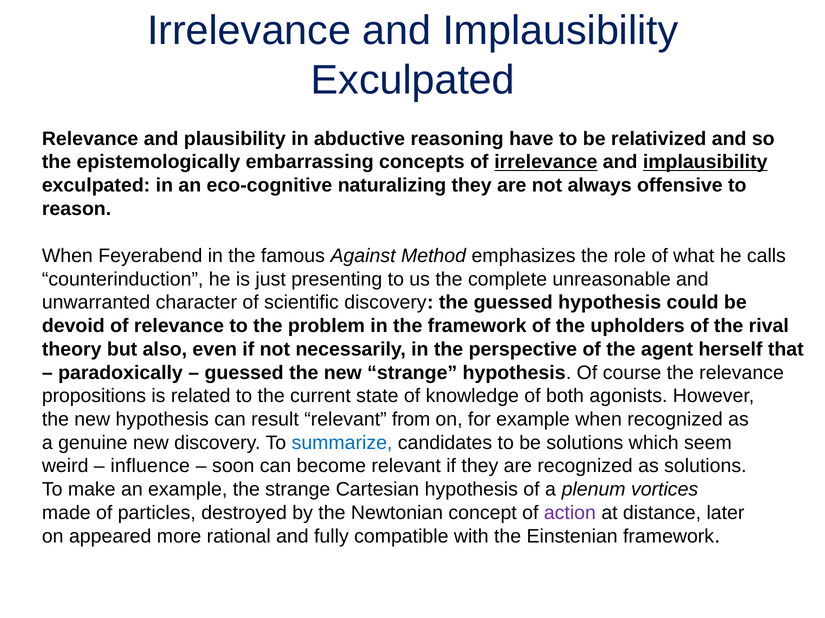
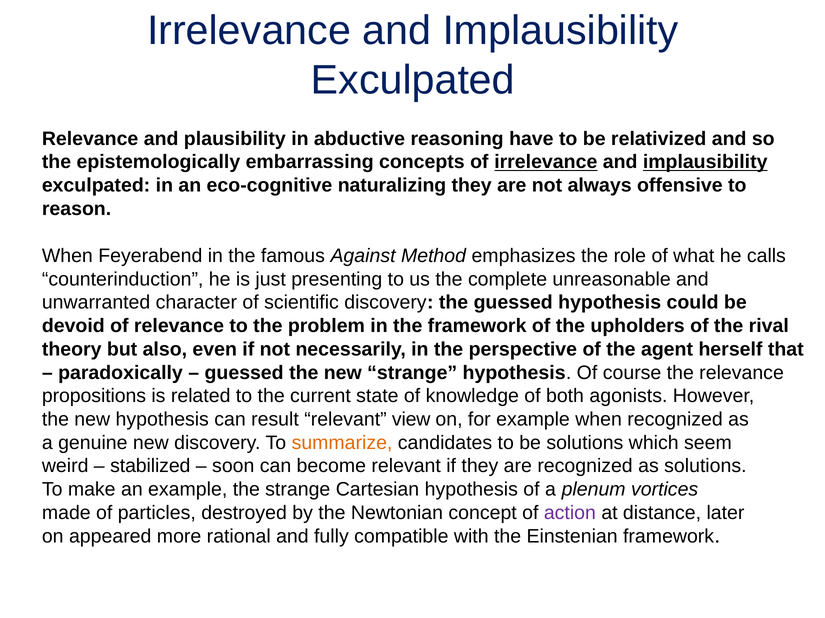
from: from -> view (411, 420)
summarize colour: blue -> orange (342, 443)
influence: influence -> stabilized (150, 467)
